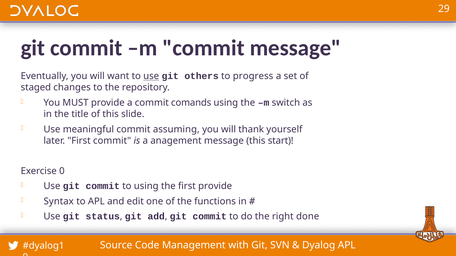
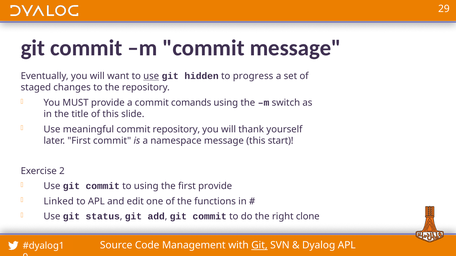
others: others -> hidden (202, 76)
commit assuming: assuming -> repository (176, 130)
anagement: anagement -> namespace (176, 141)
0: 0 -> 2 (62, 171)
Syntax: Syntax -> Linked (59, 202)
done: done -> clone (308, 217)
Git underline: none -> present (259, 246)
